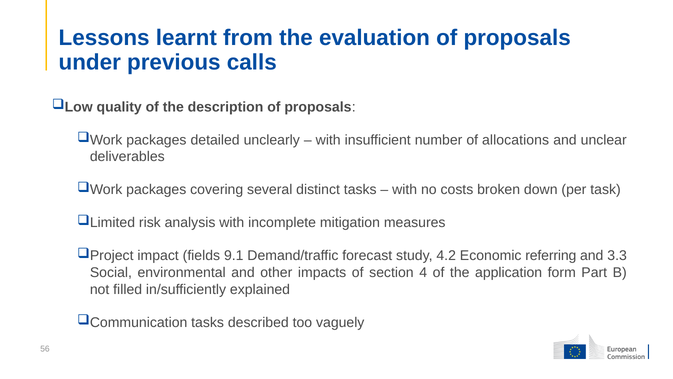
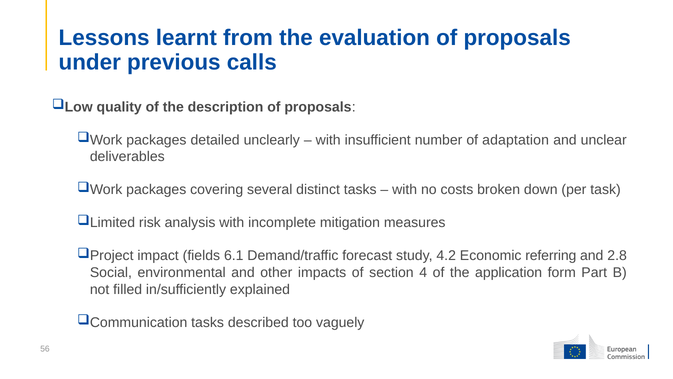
allocations: allocations -> adaptation (516, 140)
9.1: 9.1 -> 6.1 (234, 255)
3.3: 3.3 -> 2.8 (617, 255)
